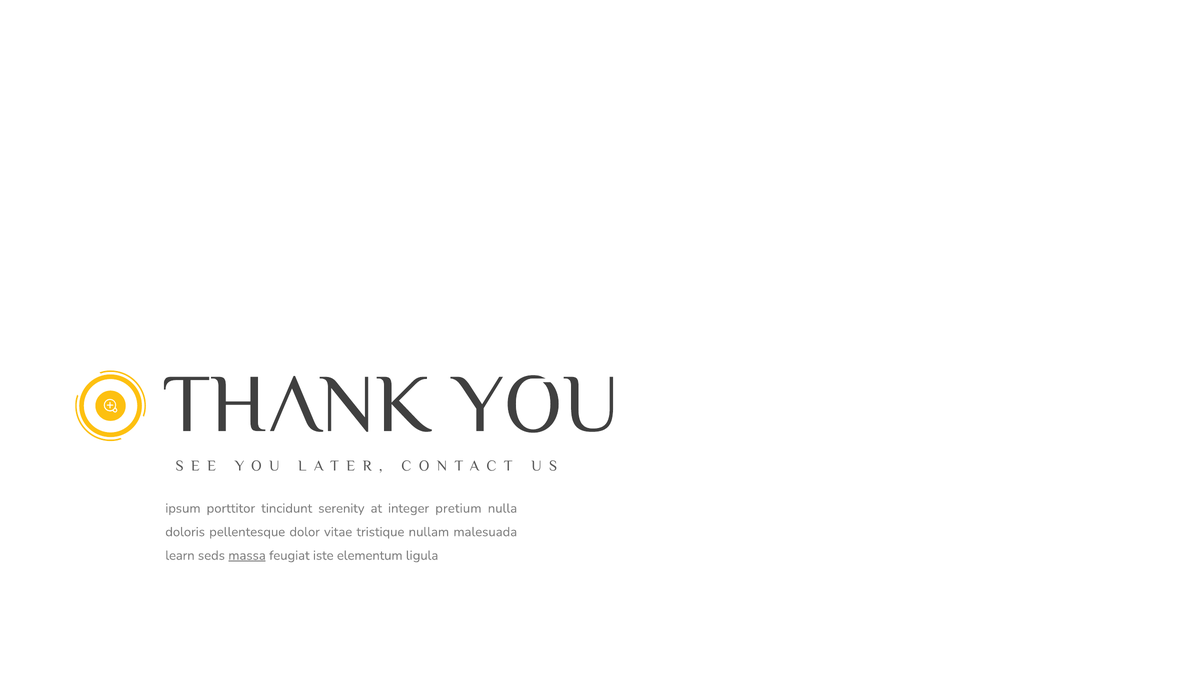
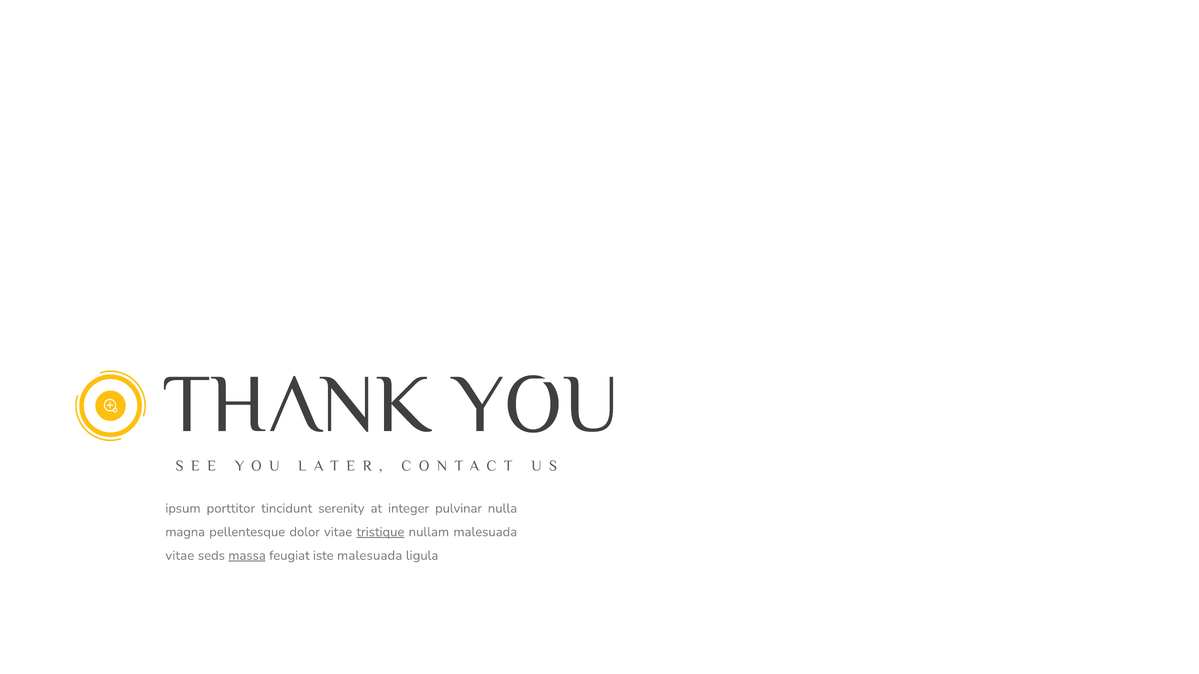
pretium: pretium -> pulvinar (459, 509)
doloris: doloris -> magna (185, 532)
tristique underline: none -> present (380, 532)
learn: learn -> vitae (180, 556)
iste elementum: elementum -> malesuada (370, 556)
